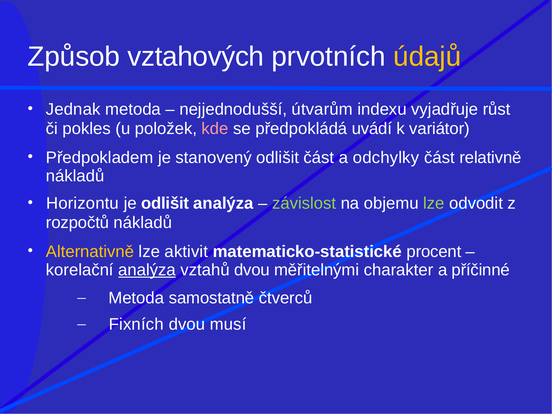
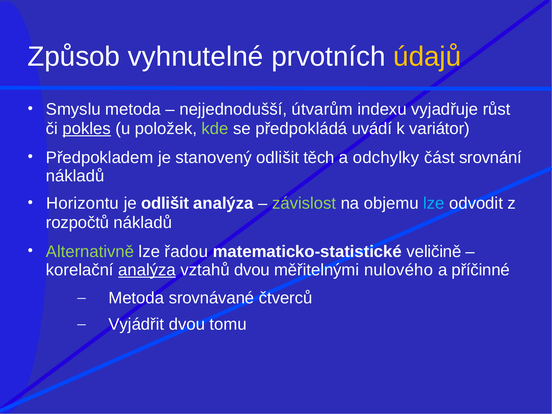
vztahových: vztahových -> vyhnutelné (196, 57)
Jednak: Jednak -> Smyslu (73, 109)
pokles underline: none -> present (87, 129)
kde colour: pink -> light green (215, 129)
odlišit část: část -> těch (319, 158)
relativně: relativně -> srovnání (491, 158)
lze colour: light green -> light blue (434, 203)
Alternativně colour: yellow -> light green (90, 252)
aktivit: aktivit -> řadou (186, 252)
procent: procent -> veličině (434, 252)
charakter: charakter -> nulového (399, 270)
samostatně: samostatně -> srovnávané (211, 298)
Fixních: Fixních -> Vyjádřit (136, 324)
musí: musí -> tomu (228, 324)
